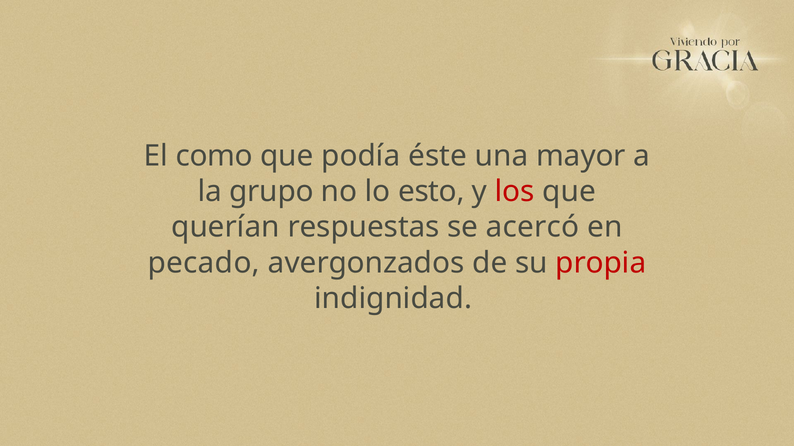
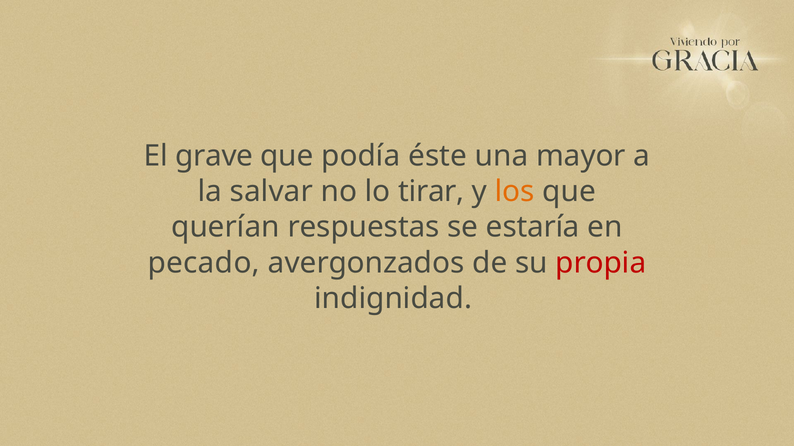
como: como -> grave (214, 156)
grupo: grupo -> salvar (271, 192)
esto: esto -> tirar (431, 192)
los colour: red -> orange (515, 192)
acercó: acercó -> estaría (533, 227)
